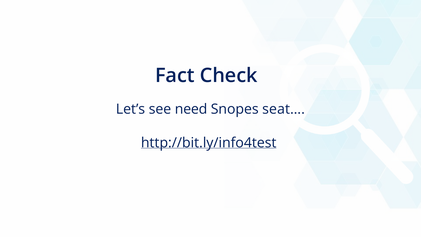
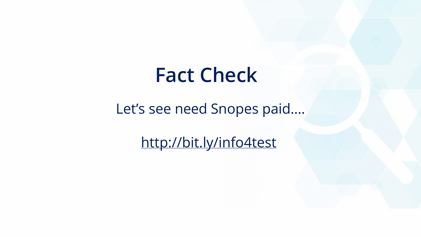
seat…: seat… -> paid… (284, 109)
